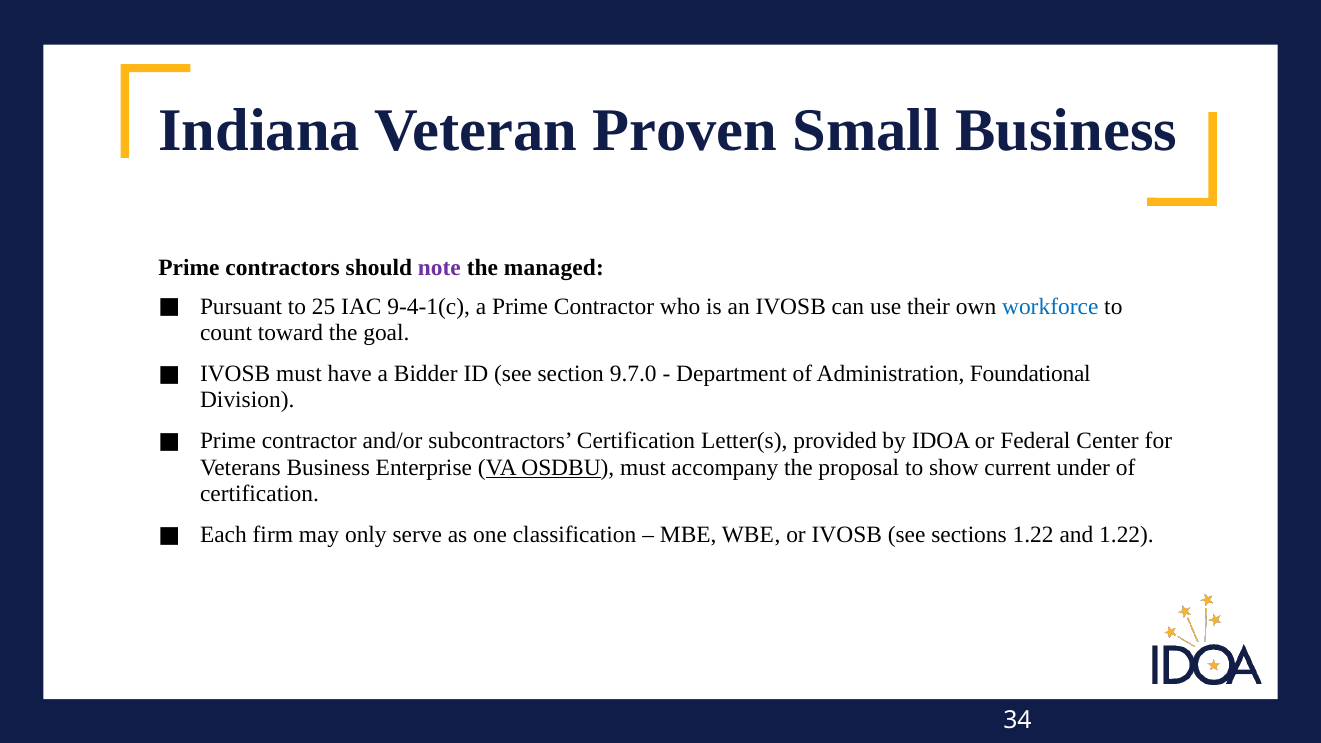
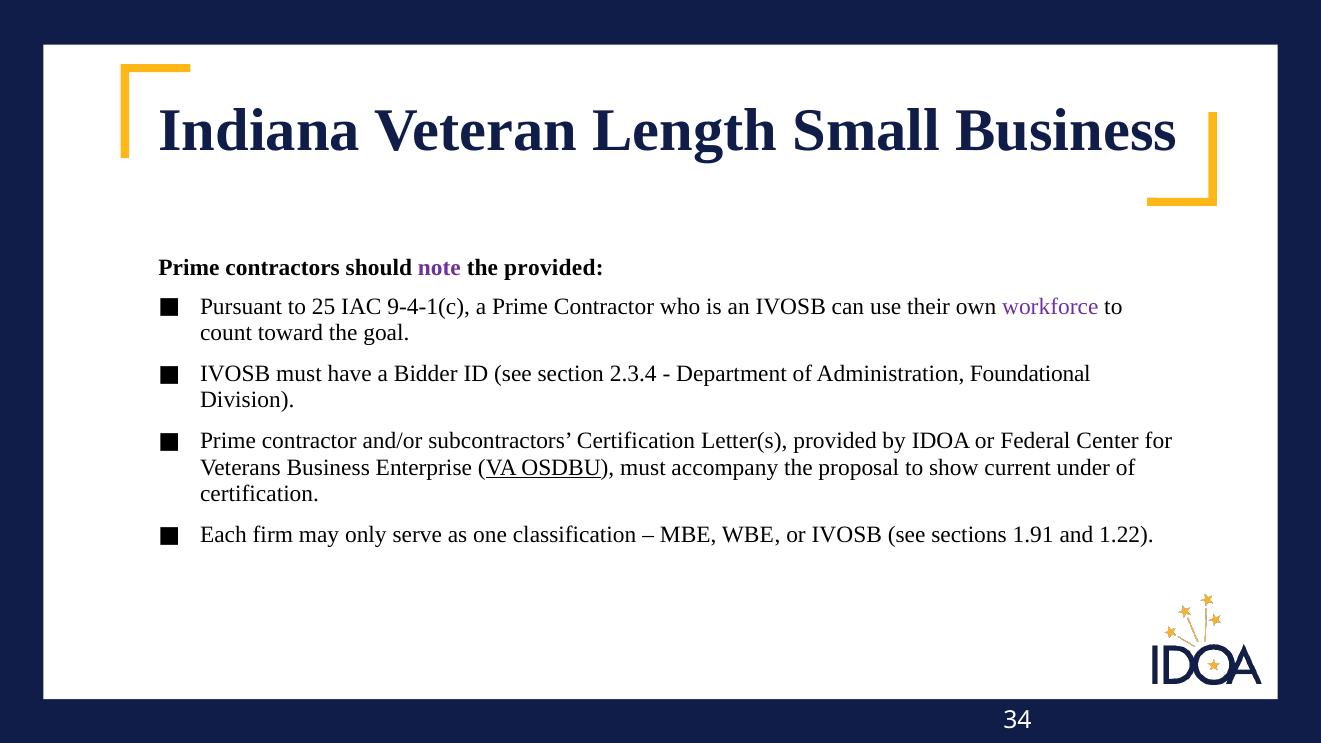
Proven: Proven -> Length (685, 131)
the managed: managed -> provided (554, 268)
workforce colour: blue -> purple (1050, 307)
9.7.0: 9.7.0 -> 2.3.4 (633, 374)
sections 1.22: 1.22 -> 1.91 (1033, 535)
